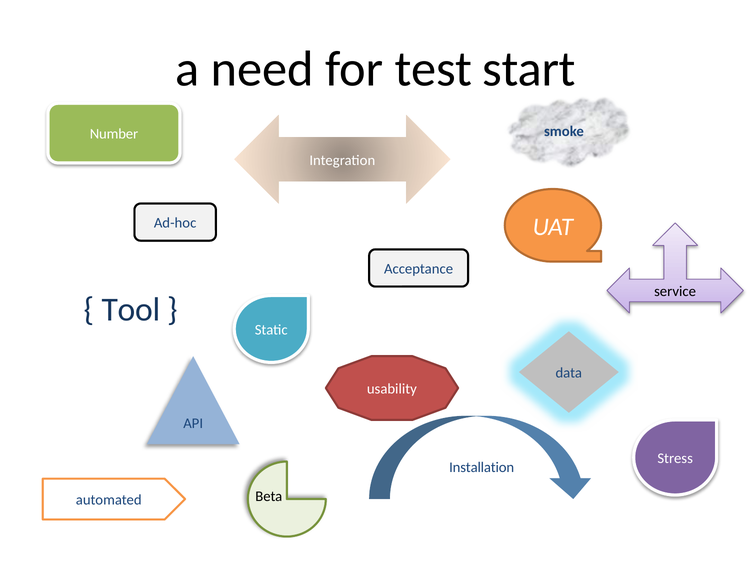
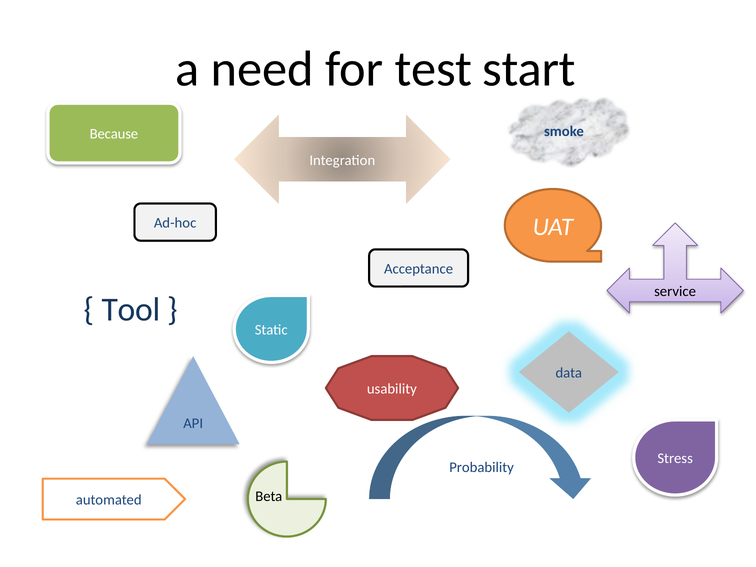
Number: Number -> Because (114, 134)
Installation: Installation -> Probability (482, 467)
